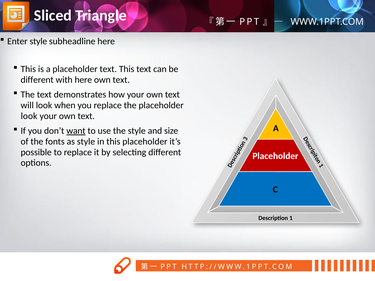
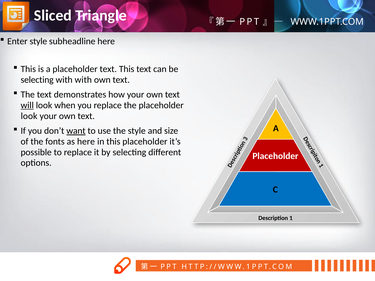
different: different -> selecting (37, 80)
with here: here -> with (83, 80)
will underline: none -> present (27, 105)
as style: style -> here (86, 142)
